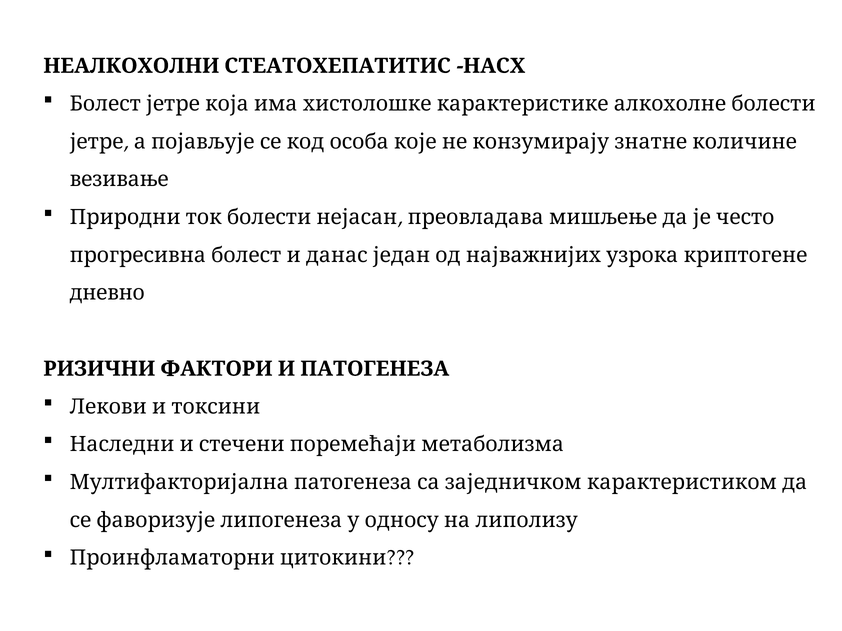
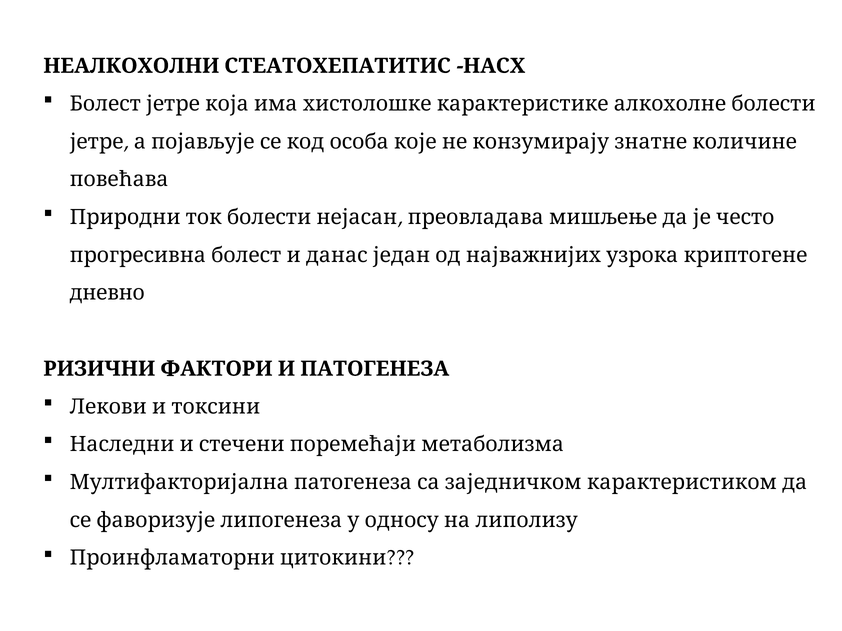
везивање: везивање -> повећава (119, 180)
